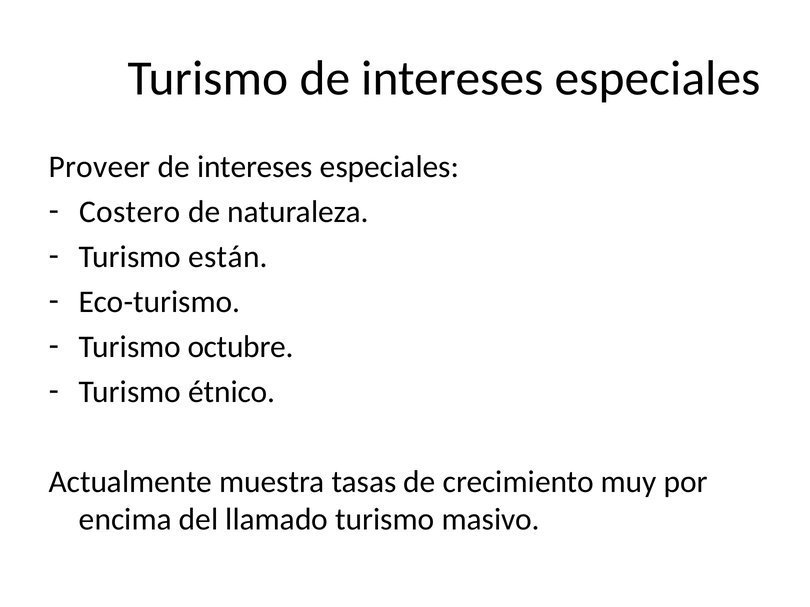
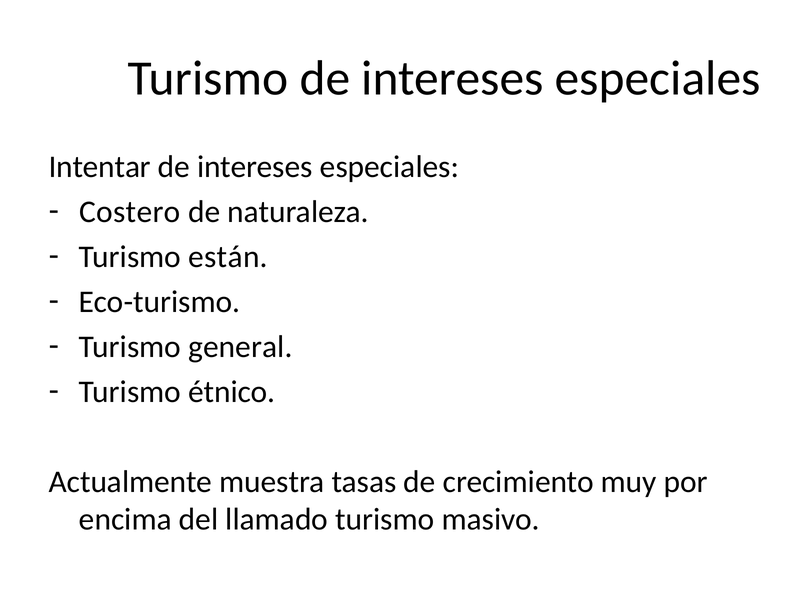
Proveer: Proveer -> Intentar (100, 167)
octubre: octubre -> general (240, 347)
